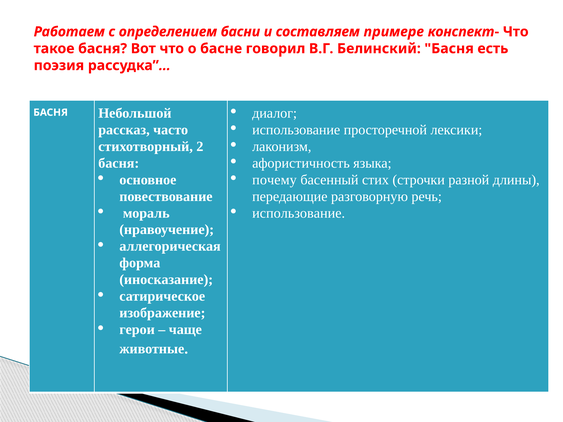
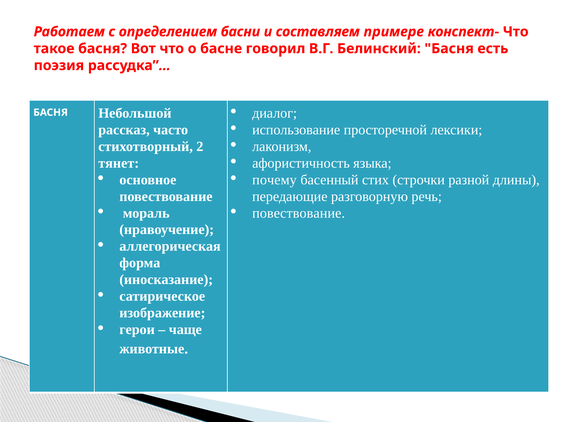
басня: басня -> тянет (119, 163)
использование: использование -> повествование (299, 213)
